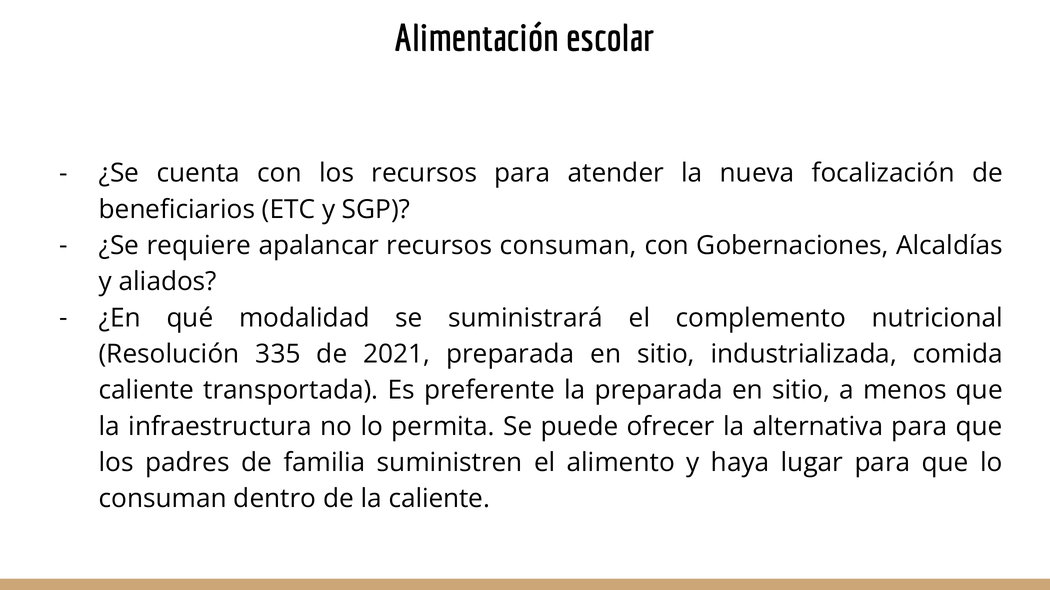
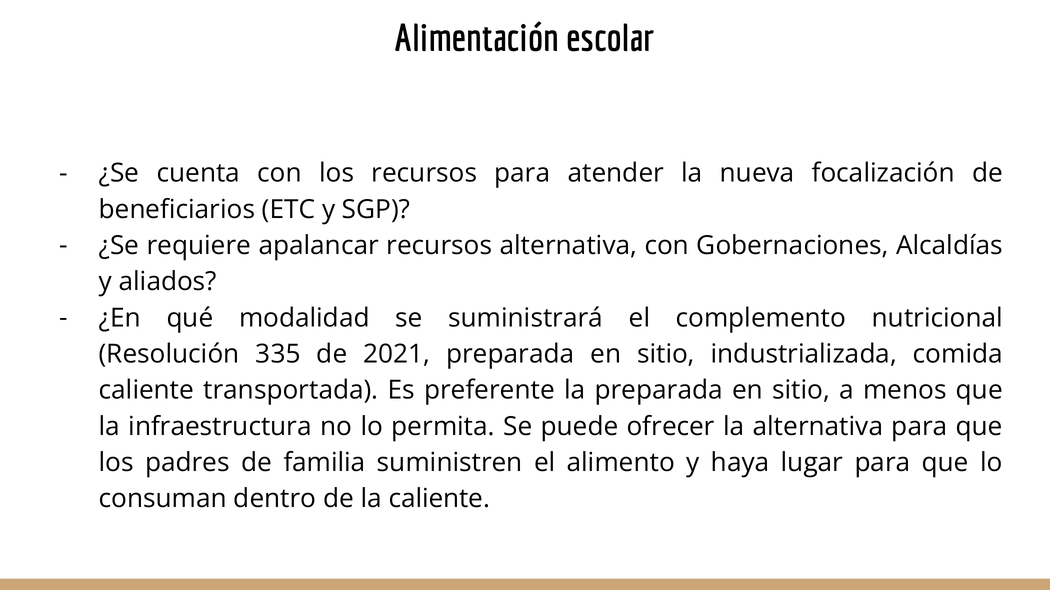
recursos consuman: consuman -> alternativa (568, 246)
